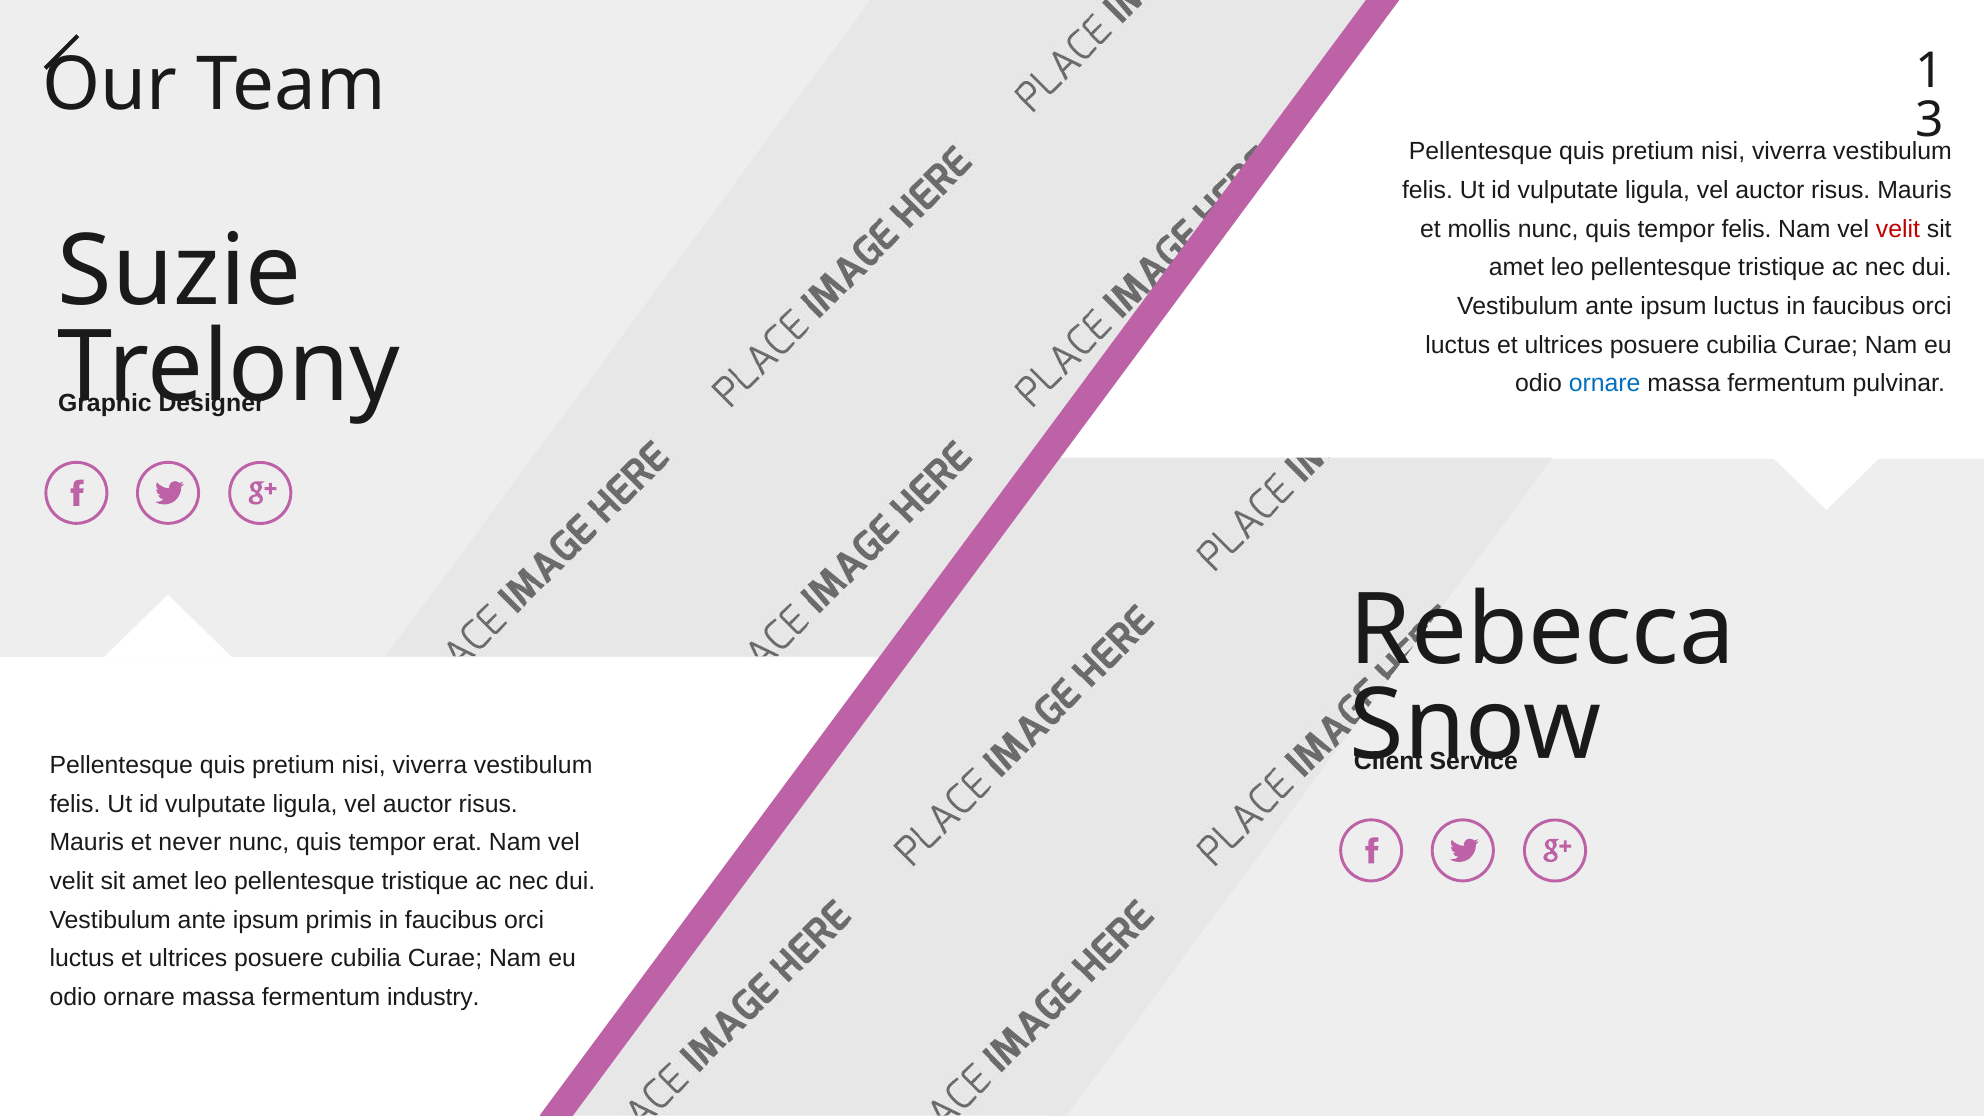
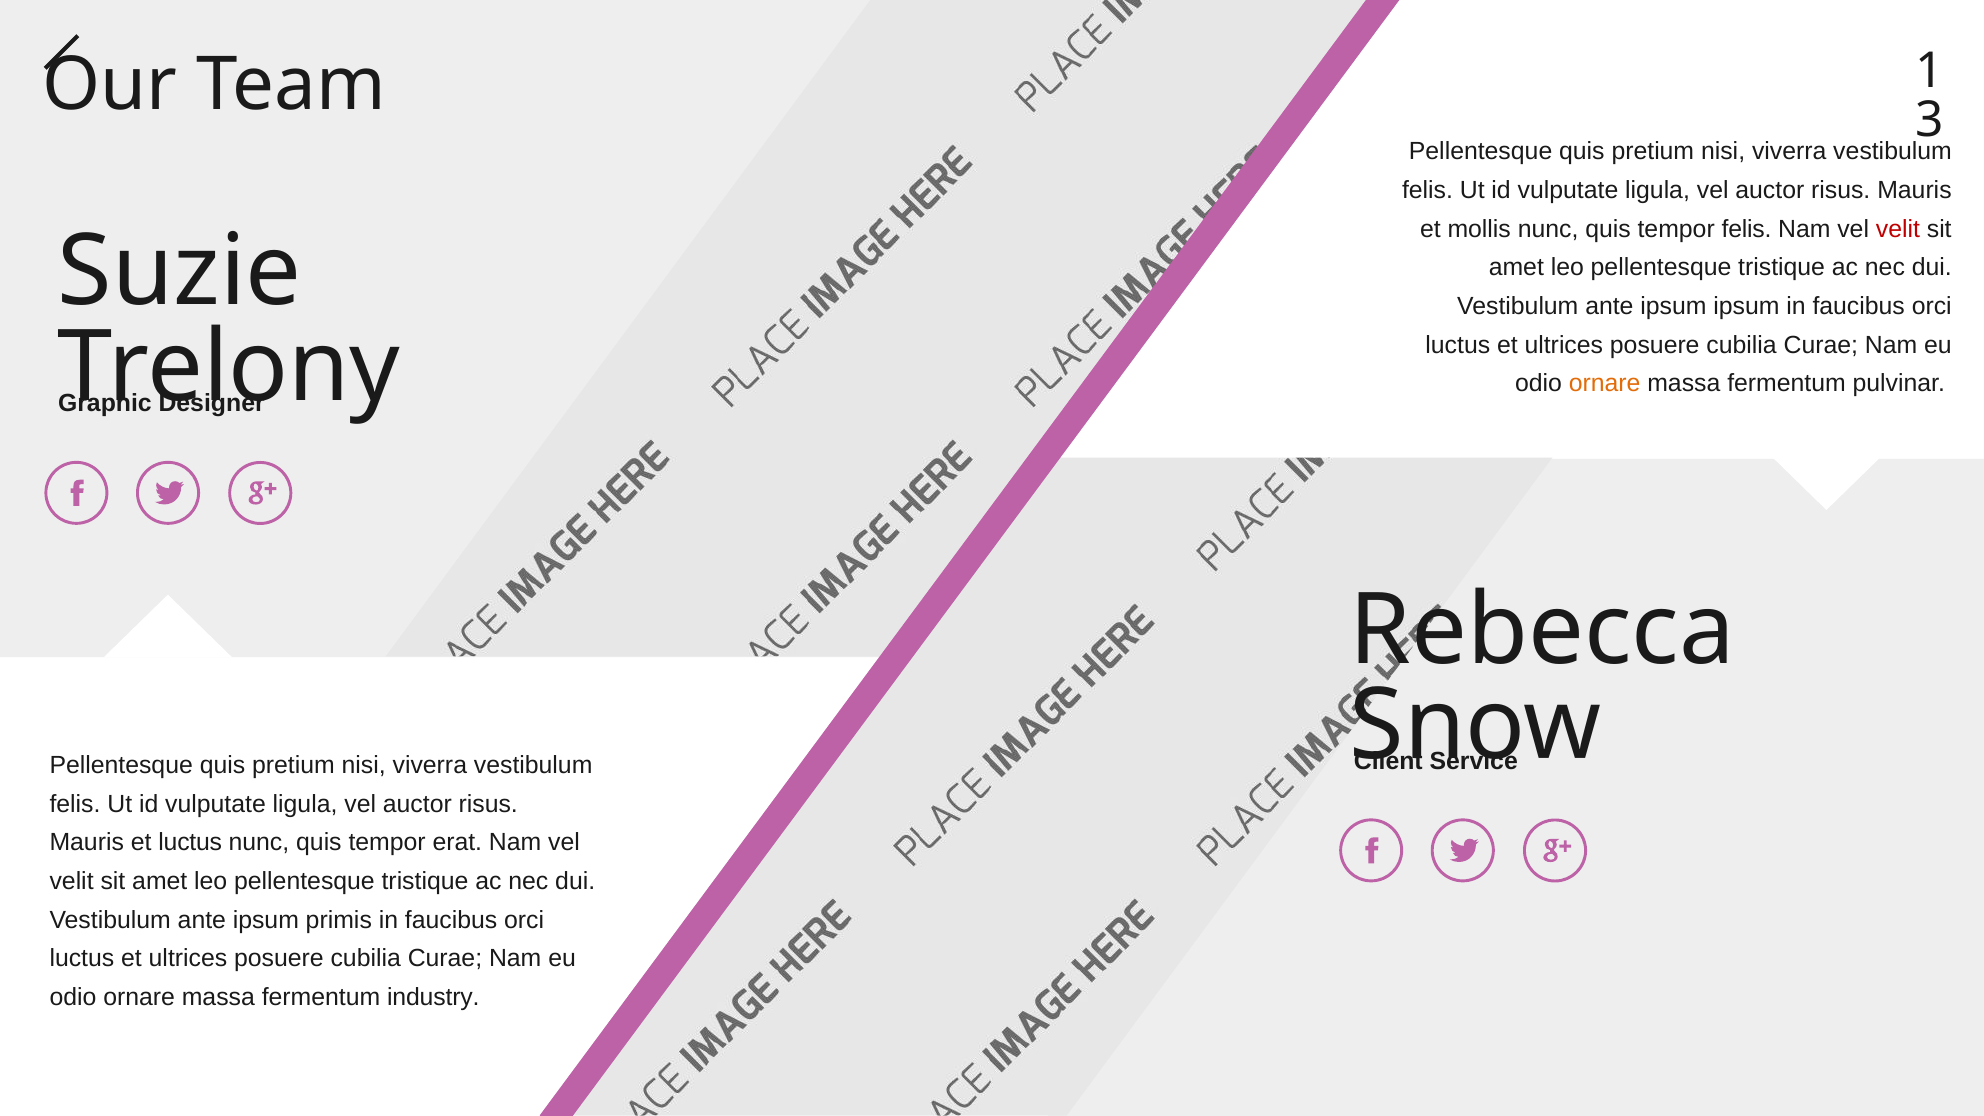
ipsum luctus: luctus -> ipsum (1746, 306)
ornare colour: blue -> orange (1605, 384)
et never: never -> luctus (190, 843)
